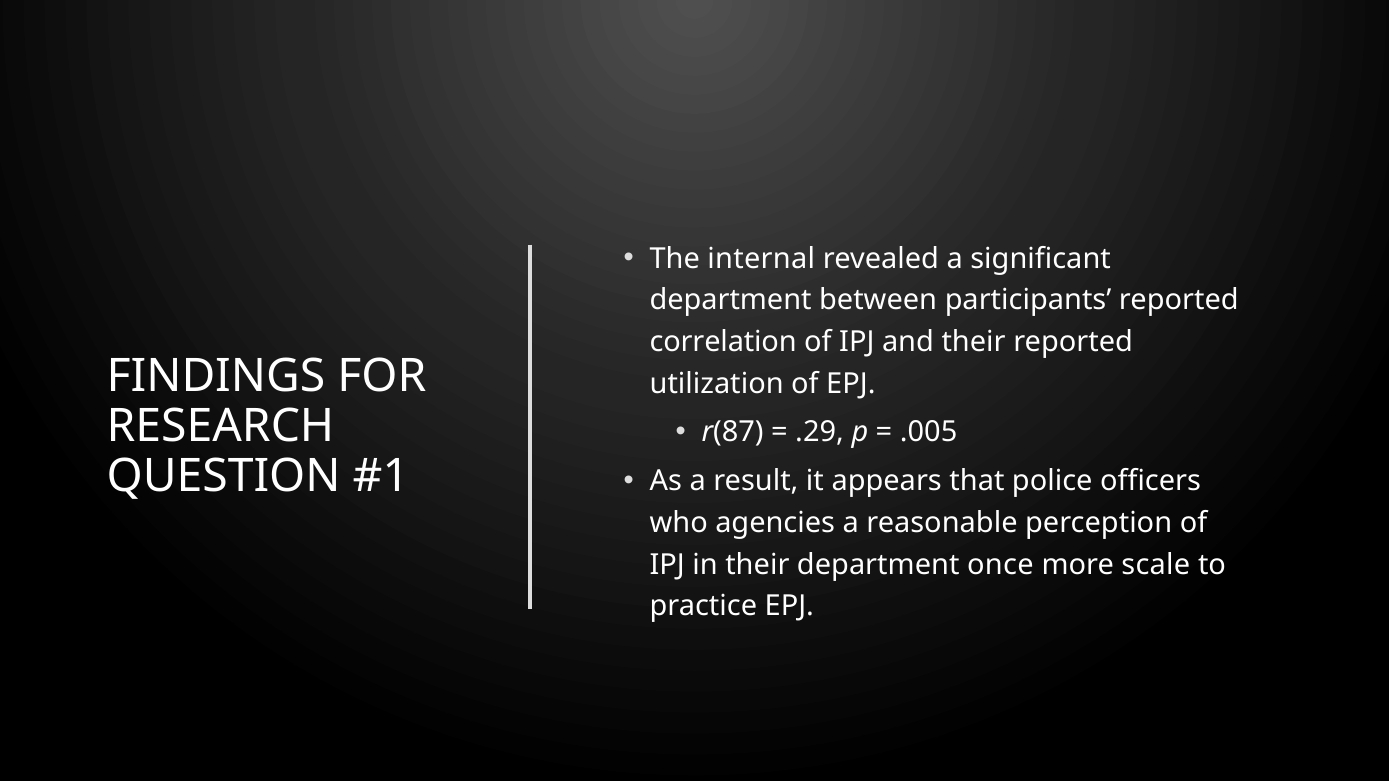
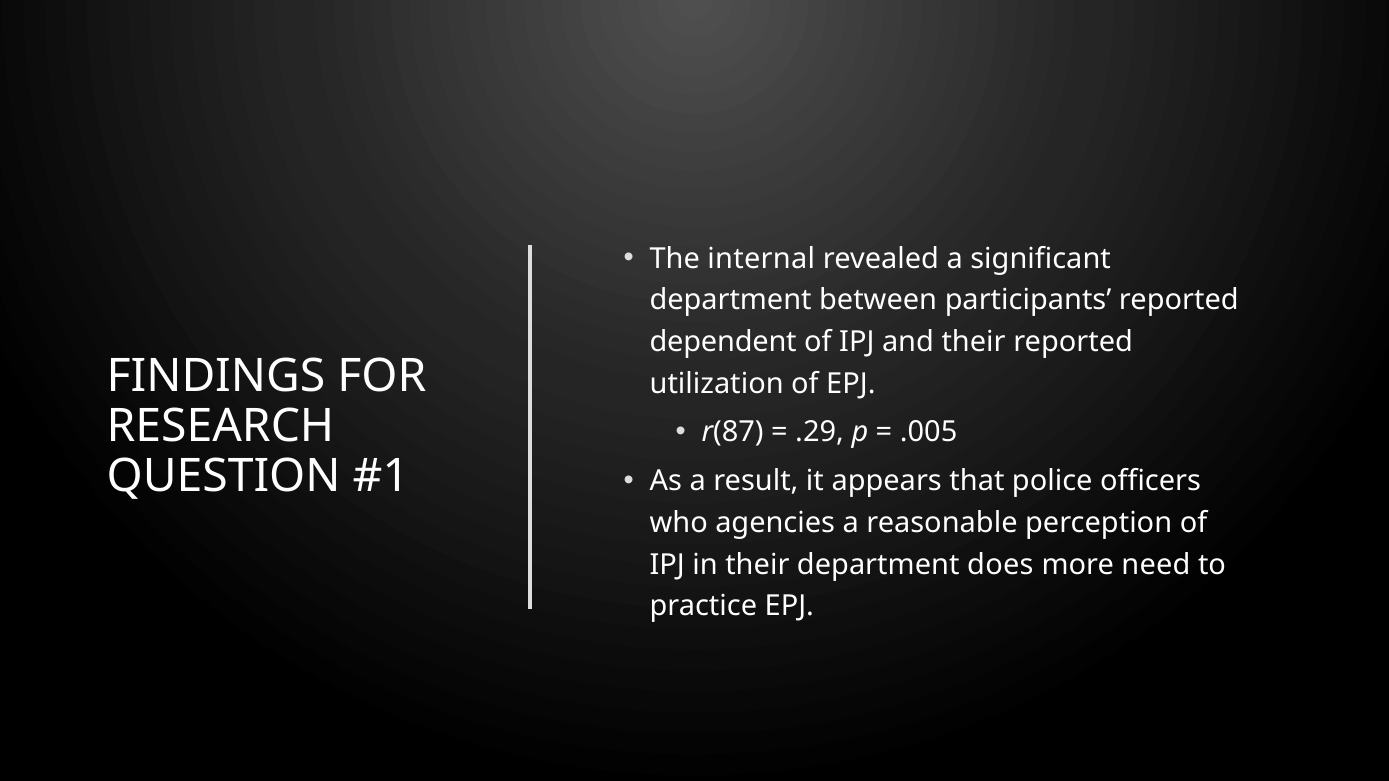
correlation: correlation -> dependent (723, 342)
once: once -> does (1000, 565)
scale: scale -> need (1156, 565)
